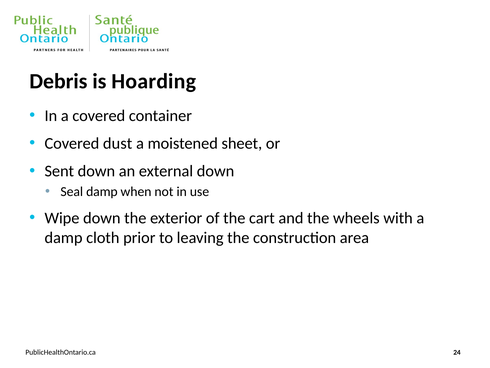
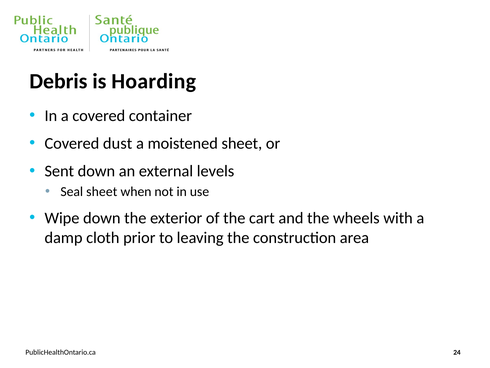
external down: down -> levels (216, 171)
Seal damp: damp -> sheet (102, 192)
